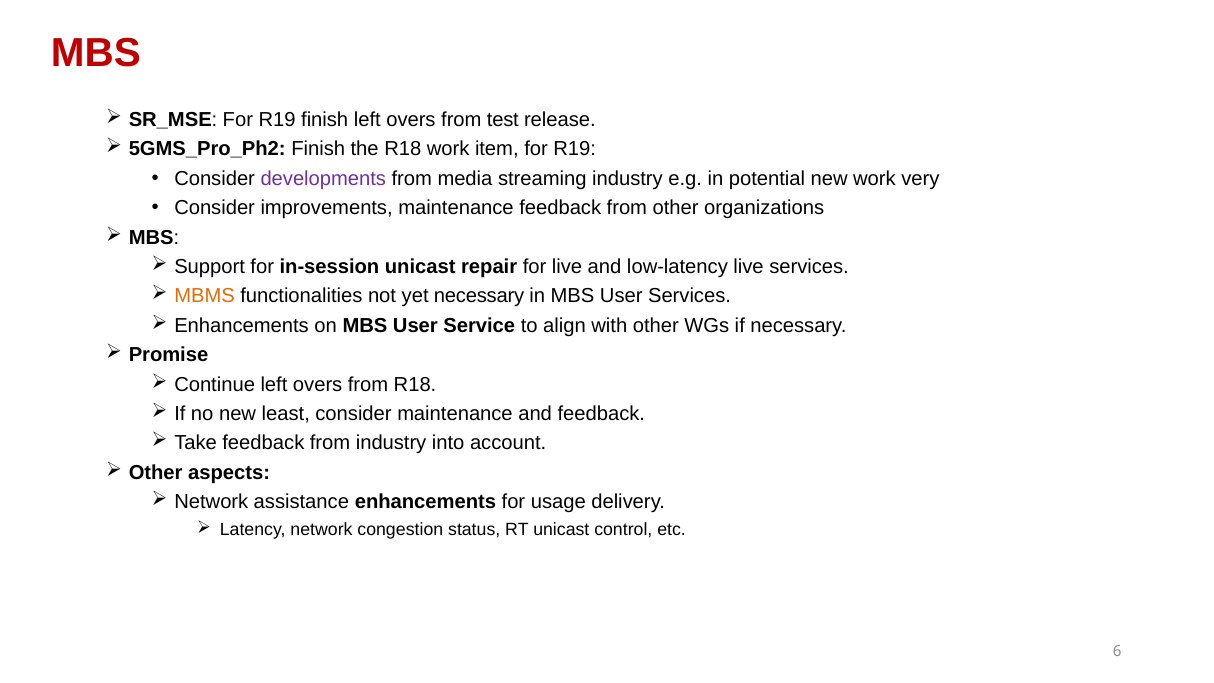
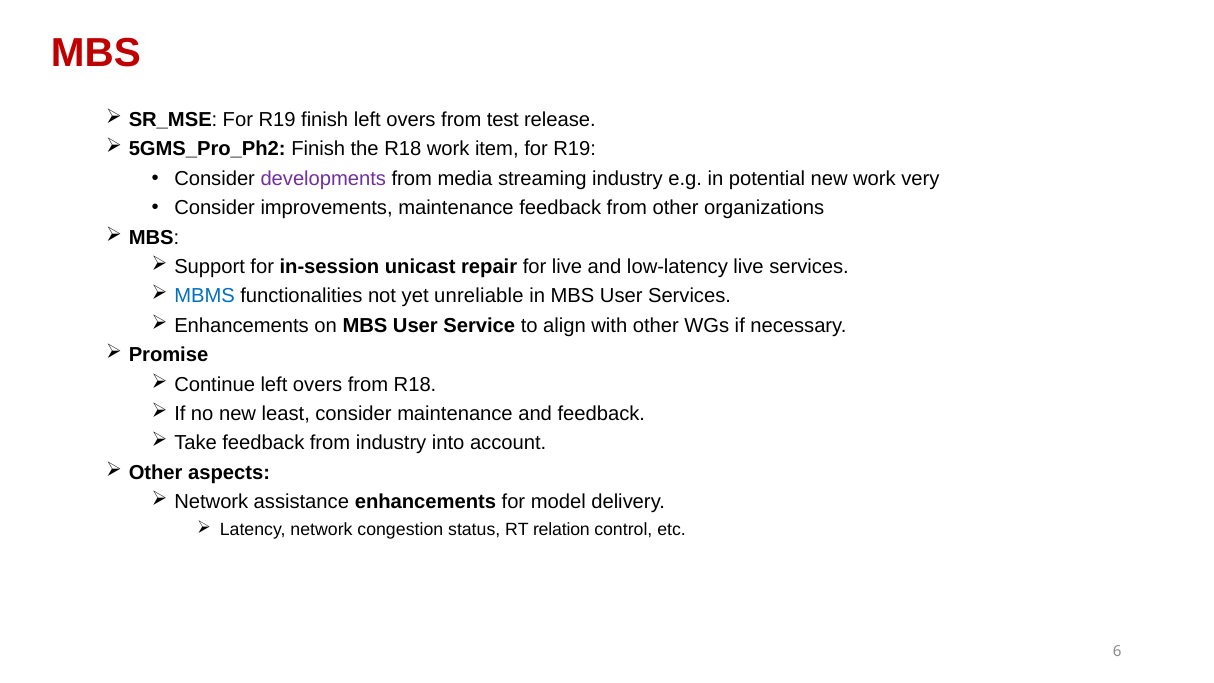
MBMS colour: orange -> blue (205, 296)
yet necessary: necessary -> unreliable (479, 296)
usage: usage -> model (558, 502)
RT unicast: unicast -> relation (561, 530)
